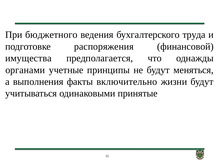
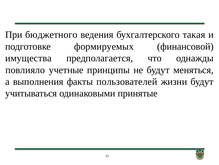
труда: труда -> такая (194, 35)
распоряжения: распоряжения -> формируемых (104, 46)
органами: органами -> повлияло (25, 70)
включительно: включительно -> пользователей (127, 81)
